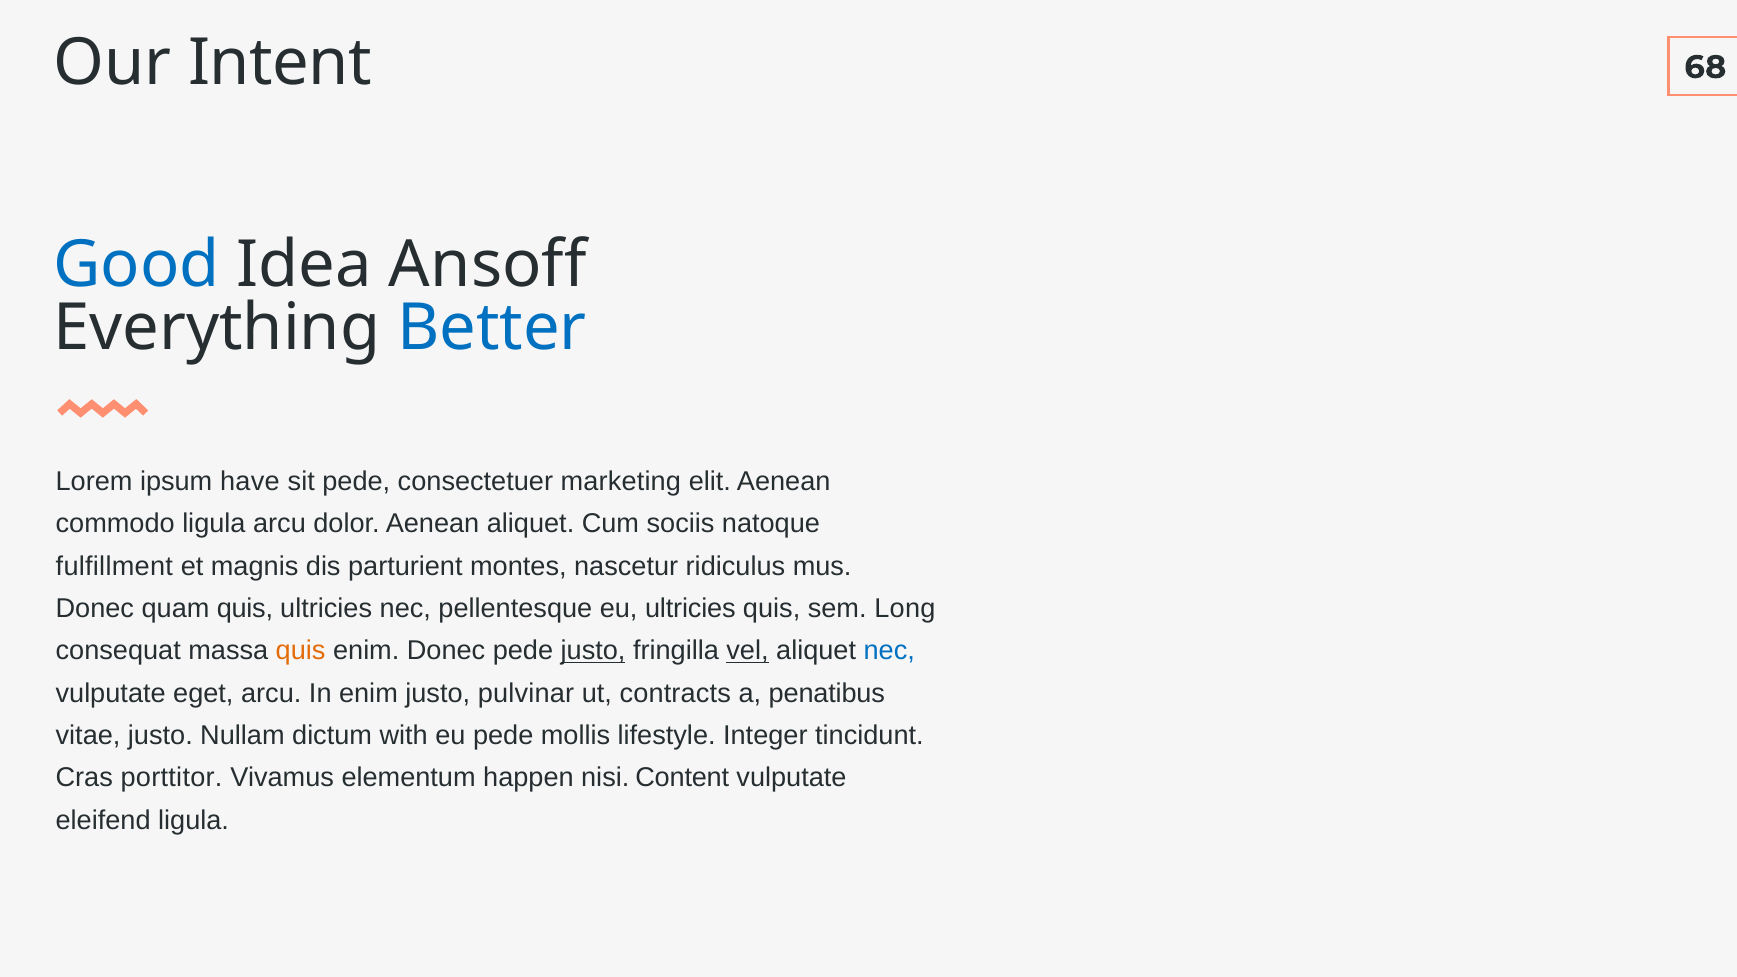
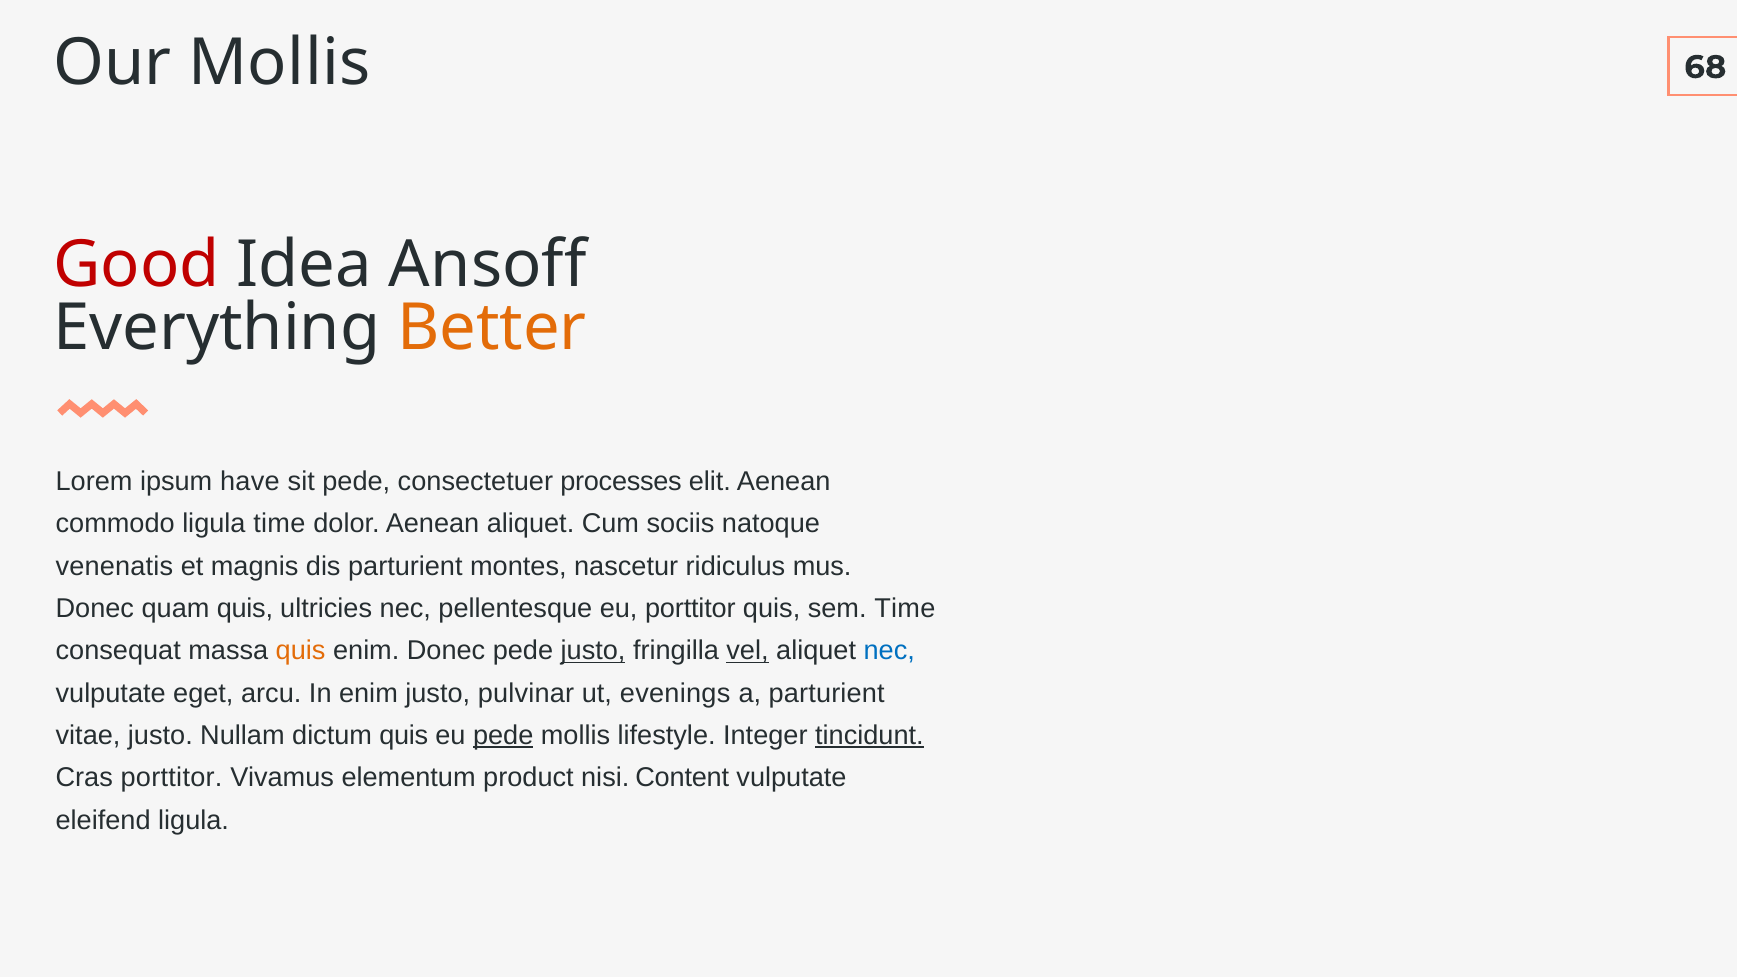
Our Intent: Intent -> Mollis (280, 63)
Good colour: blue -> red (136, 265)
Better colour: blue -> orange (492, 328)
marketing: marketing -> processes (621, 481)
ligula arcu: arcu -> time (279, 524)
fulfillment: fulfillment -> venenatis (114, 566)
eu ultricies: ultricies -> porttitor (690, 608)
sem Long: Long -> Time (905, 608)
contracts: contracts -> evenings (675, 693)
a penatibus: penatibus -> parturient (827, 693)
dictum with: with -> quis (404, 735)
pede underline: none -> present (503, 735)
tincidunt underline: none -> present (869, 735)
happen: happen -> product (528, 778)
